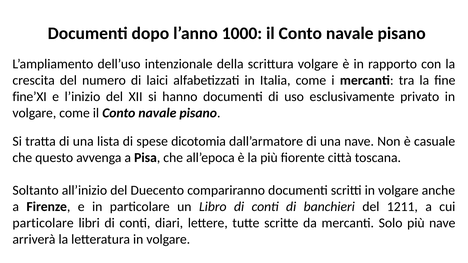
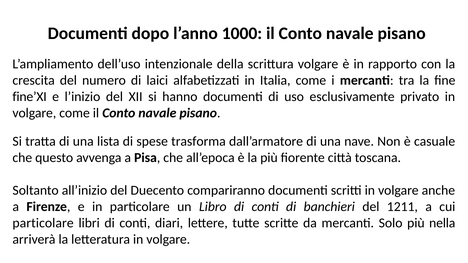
dicotomia: dicotomia -> trasforma (198, 141)
più nave: nave -> nella (442, 223)
